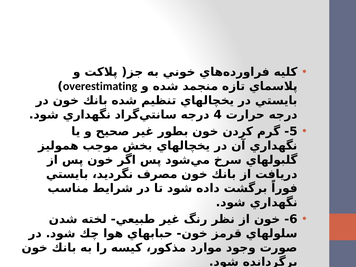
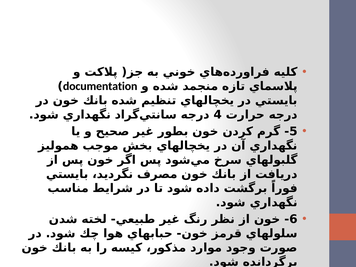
overestimating: overestimating -> documentation (100, 86)
